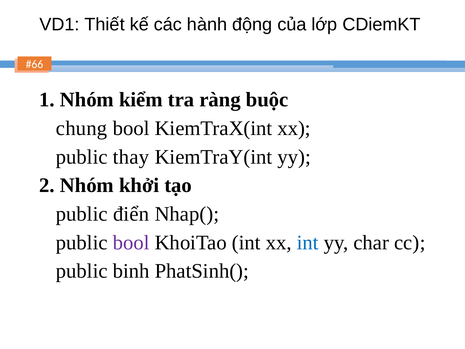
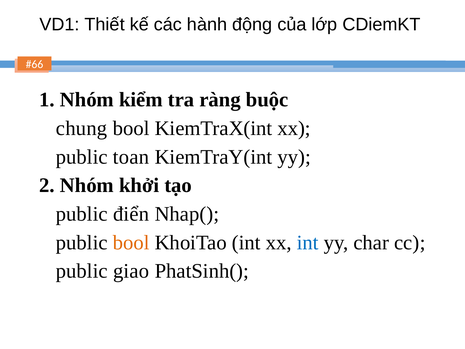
thay: thay -> toan (131, 157)
bool colour: purple -> orange (131, 242)
binh: binh -> giao (131, 271)
